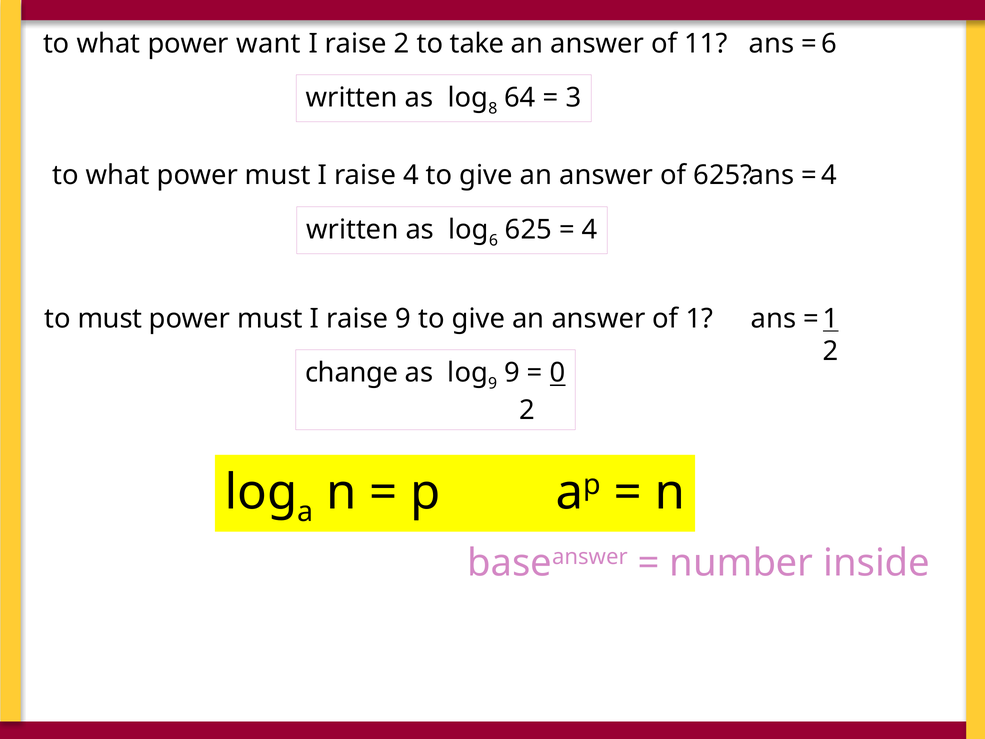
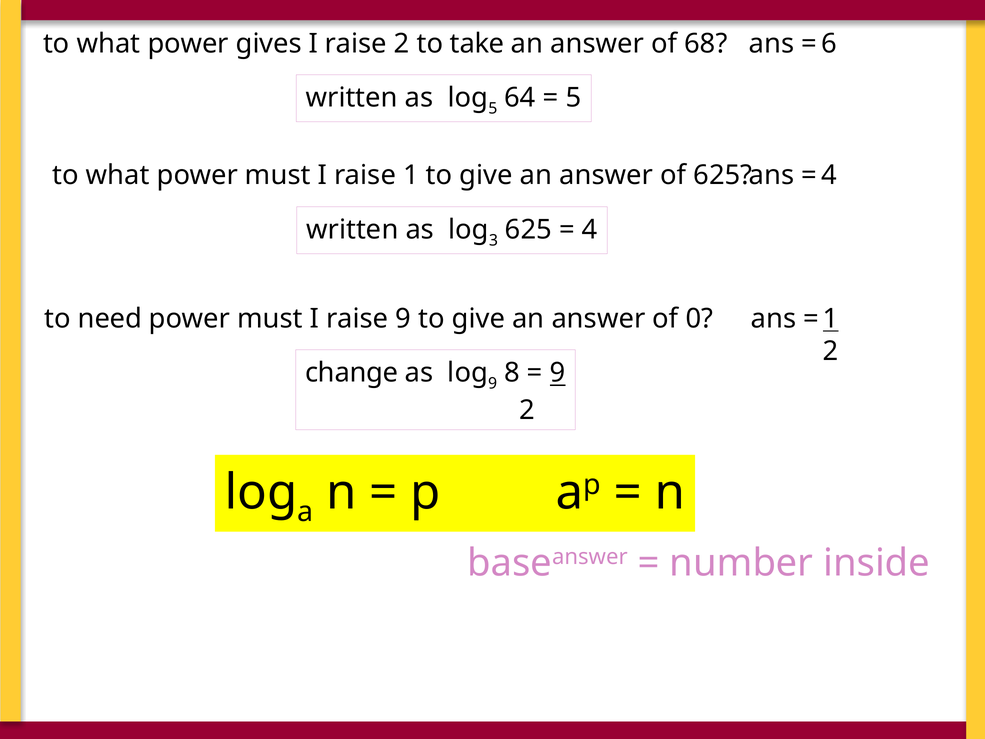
want: want -> gives (269, 44)
11: 11 -> 68 (706, 44)
8: 8 -> 5 (493, 108)
3: 3 -> 5 (573, 98)
raise 4: 4 -> 1 (411, 175)
6: 6 -> 3 (493, 240)
to must: must -> need (110, 318)
1: 1 -> 0 (699, 318)
9 9: 9 -> 8 (512, 373)
0: 0 -> 9 (558, 373)
